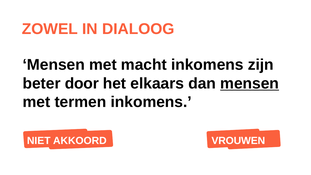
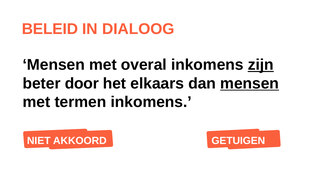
ZOWEL: ZOWEL -> BELEID (50, 29)
macht: macht -> overal (144, 65)
zijn underline: none -> present (261, 65)
VROUWEN: VROUWEN -> GETUIGEN (238, 141)
